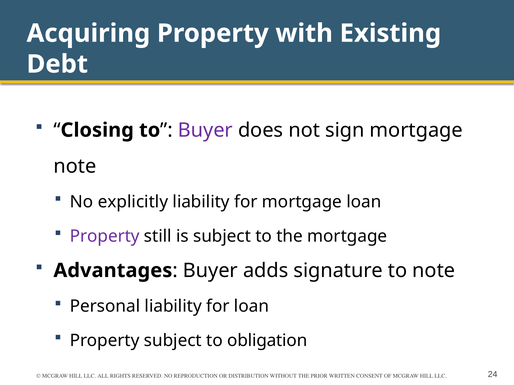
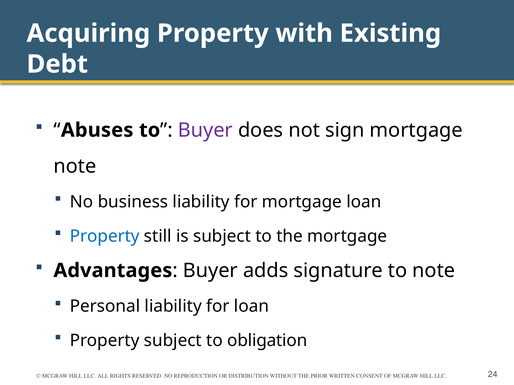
Closing: Closing -> Abuses (97, 130)
explicitly: explicitly -> business (133, 202)
Property colour: purple -> blue (105, 236)
